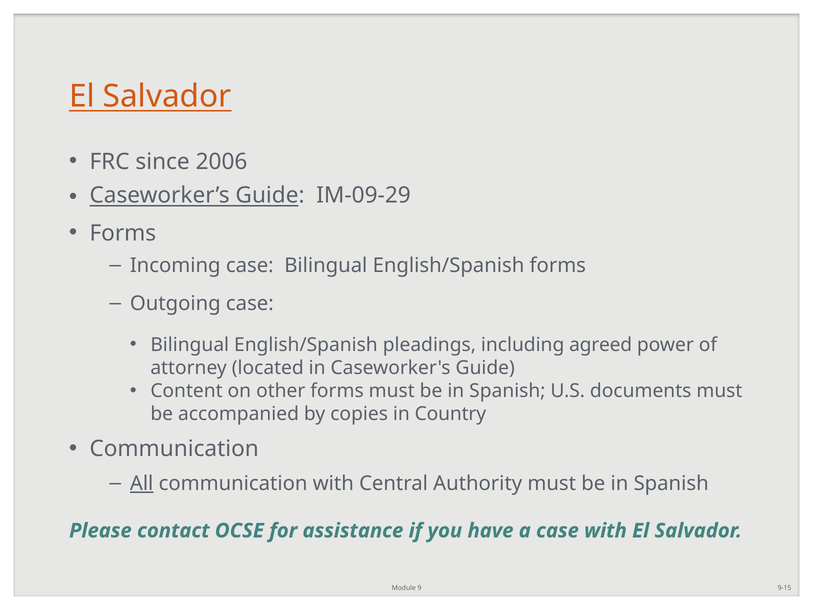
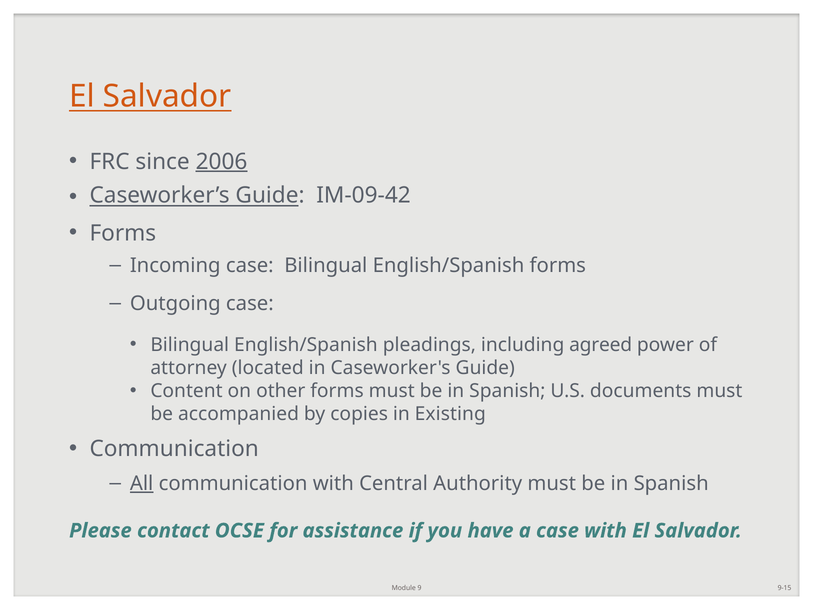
2006 underline: none -> present (222, 161)
IM-09-29: IM-09-29 -> IM-09-42 (364, 195)
Country: Country -> Existing (450, 414)
